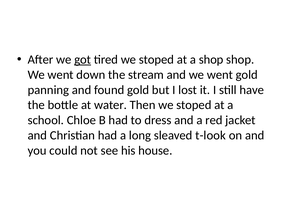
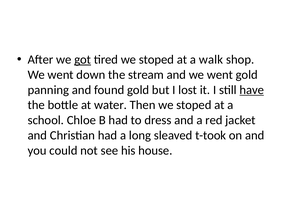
a shop: shop -> walk (211, 60)
have underline: none -> present (252, 90)
t-look: t-look -> t-took (211, 135)
